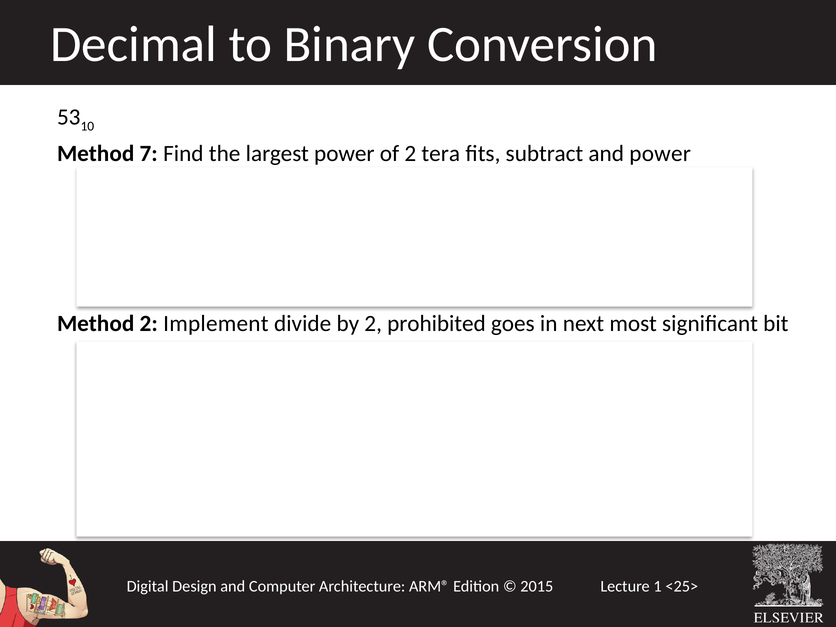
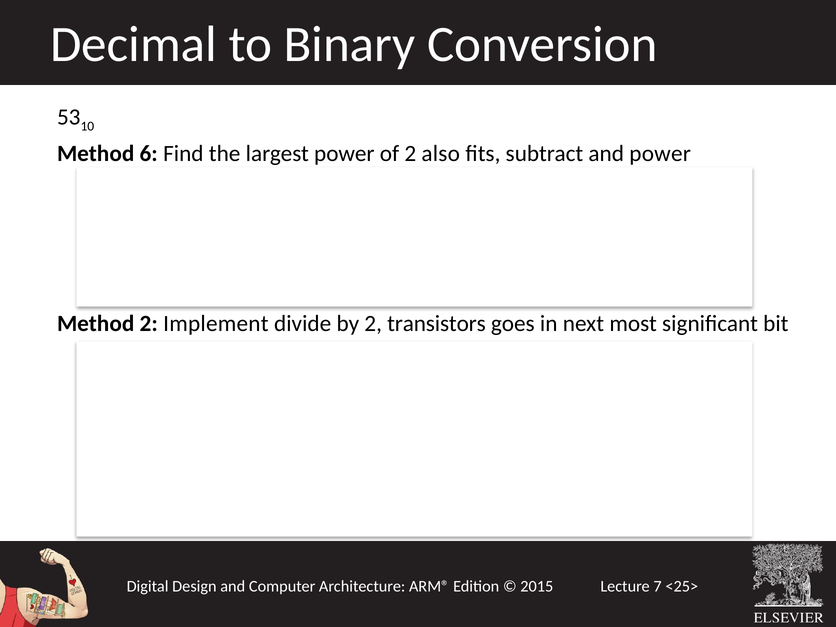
Method 7: 7 -> 6 (149, 154)
tera: tera -> also (441, 154)
prohibited: prohibited -> transistors (436, 324)
1: 1 -> 7 (658, 586)
